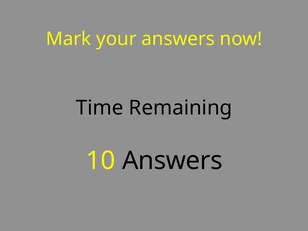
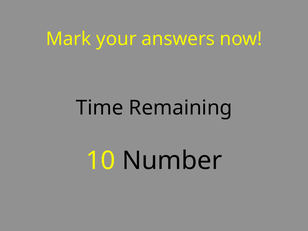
10 Answers: Answers -> Number (172, 161)
